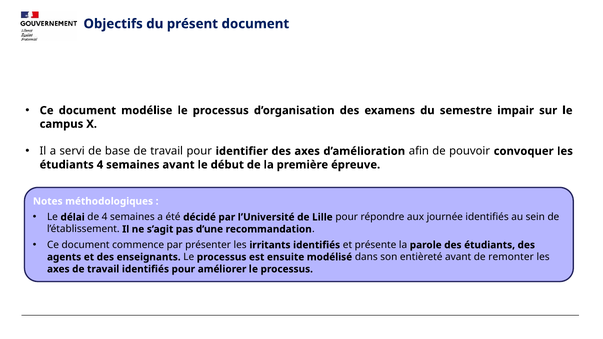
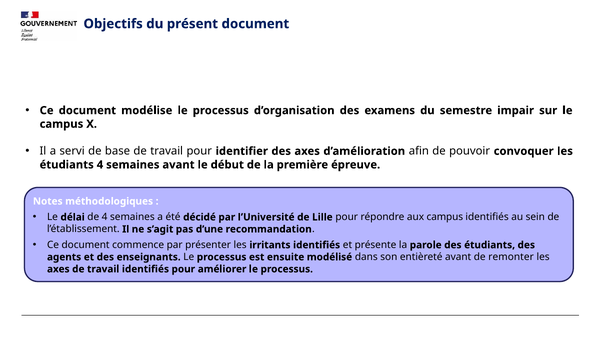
aux journée: journée -> campus (445, 217)
